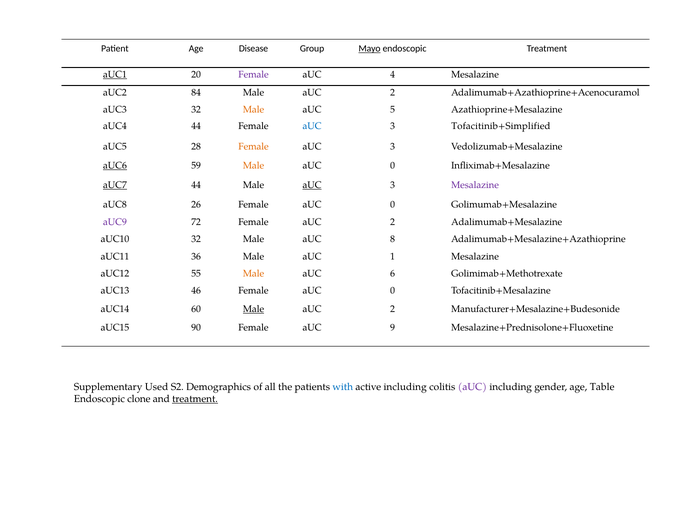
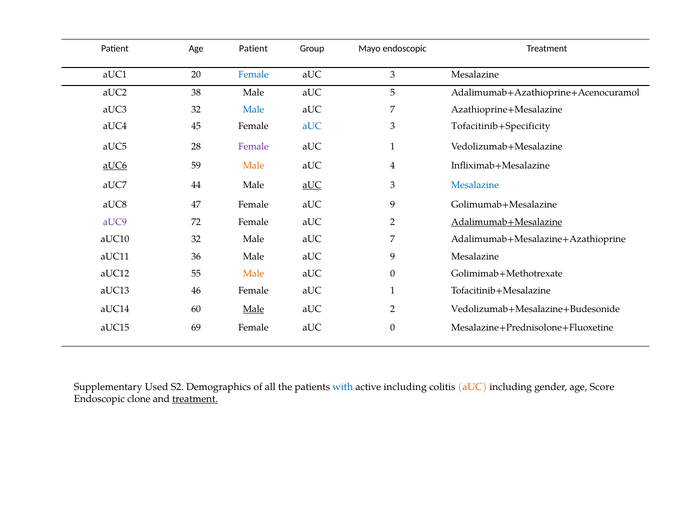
Age Disease: Disease -> Patient (253, 49)
Mayo underline: present -> none (370, 49)
aUC1 underline: present -> none (115, 75)
Female colour: purple -> blue (254, 75)
4: 4 -> 3 (393, 75)
84: 84 -> 38 (196, 93)
2: 2 -> 5 (393, 93)
Male colour: orange -> blue (254, 110)
5: 5 -> 7 (393, 110)
aUC4 44: 44 -> 45 (196, 126)
Tofacitinib+Simplified: Tofacitinib+Simplified -> Tofacitinib+Specificity (501, 126)
Female colour: orange -> purple (254, 147)
3: 3 -> 1 (393, 147)
0: 0 -> 4 (393, 166)
aUC7 underline: present -> none (115, 185)
Mesalazine colour: purple -> blue (475, 185)
26: 26 -> 47 (196, 205)
0: 0 -> 9 (393, 205)
Adalimumab+Mesalazine underline: none -> present (507, 222)
8: 8 -> 7 (393, 239)
Male aUC 1: 1 -> 9 (393, 257)
6: 6 -> 0 (393, 274)
46 Female aUC 0: 0 -> 1 (393, 291)
Manufacturer+Mesalazine+Budesonide: Manufacturer+Mesalazine+Budesonide -> Vedolizumab+Mesalazine+Budesonide (535, 309)
90: 90 -> 69 (196, 327)
Female aUC 9: 9 -> 0 (393, 327)
aUC colour: purple -> orange (472, 387)
Table: Table -> Score (602, 387)
